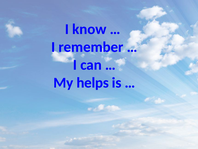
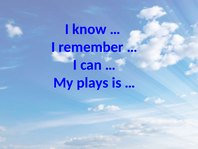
helps: helps -> plays (93, 82)
